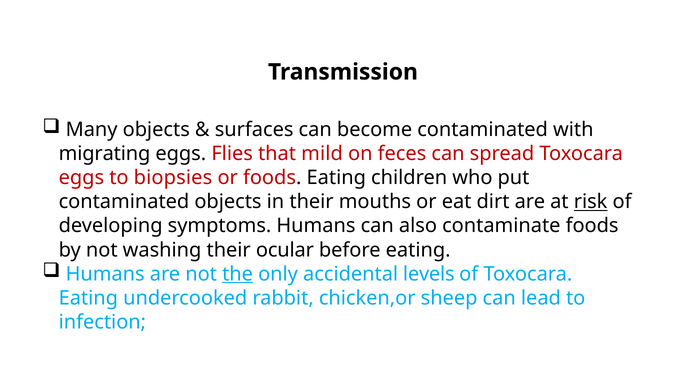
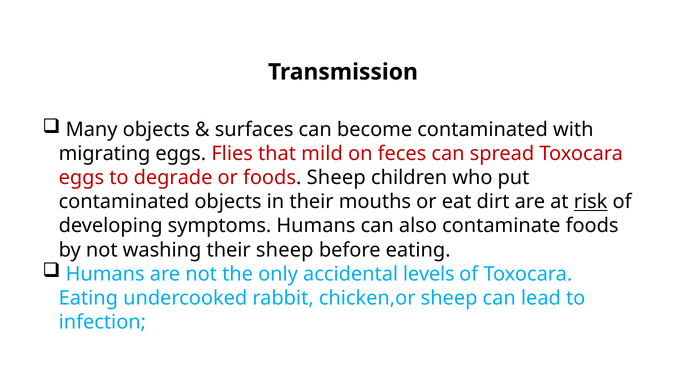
biopsies: biopsies -> degrade (173, 178)
foods Eating: Eating -> Sheep (336, 178)
their ocular: ocular -> sheep (285, 250)
the underline: present -> none (238, 274)
